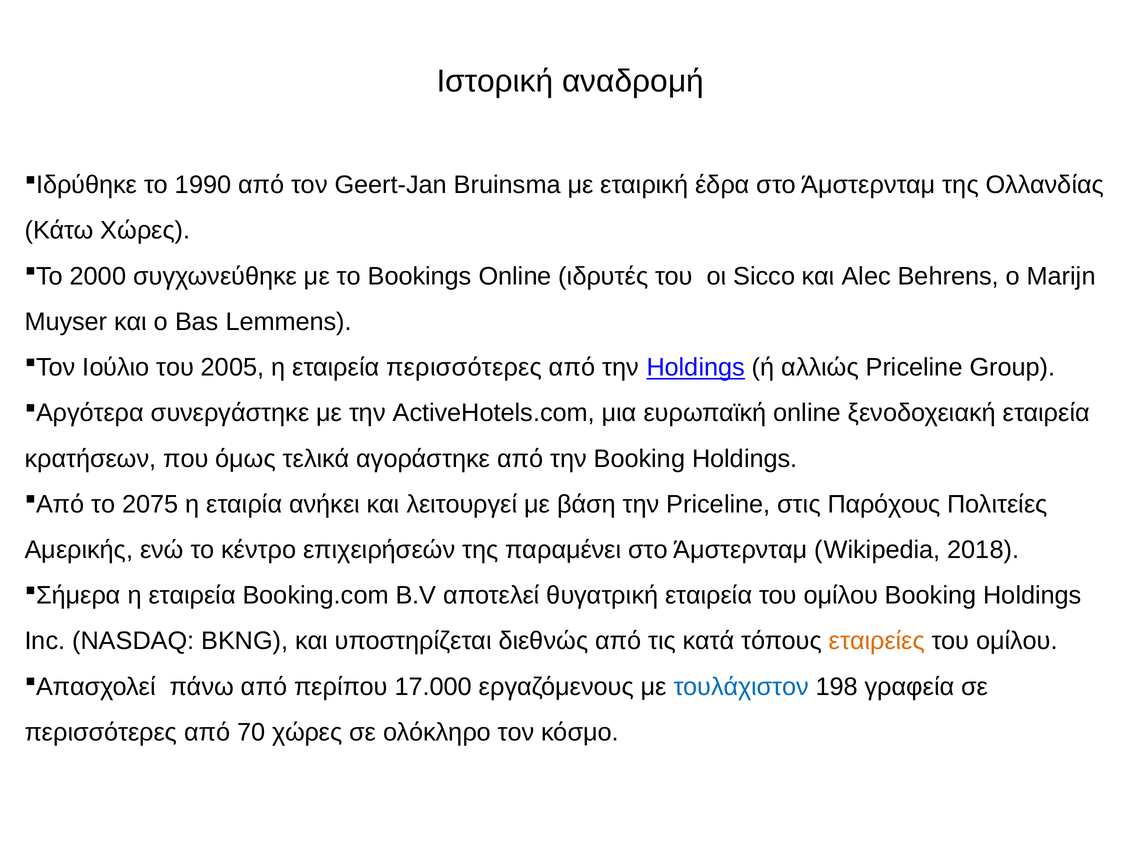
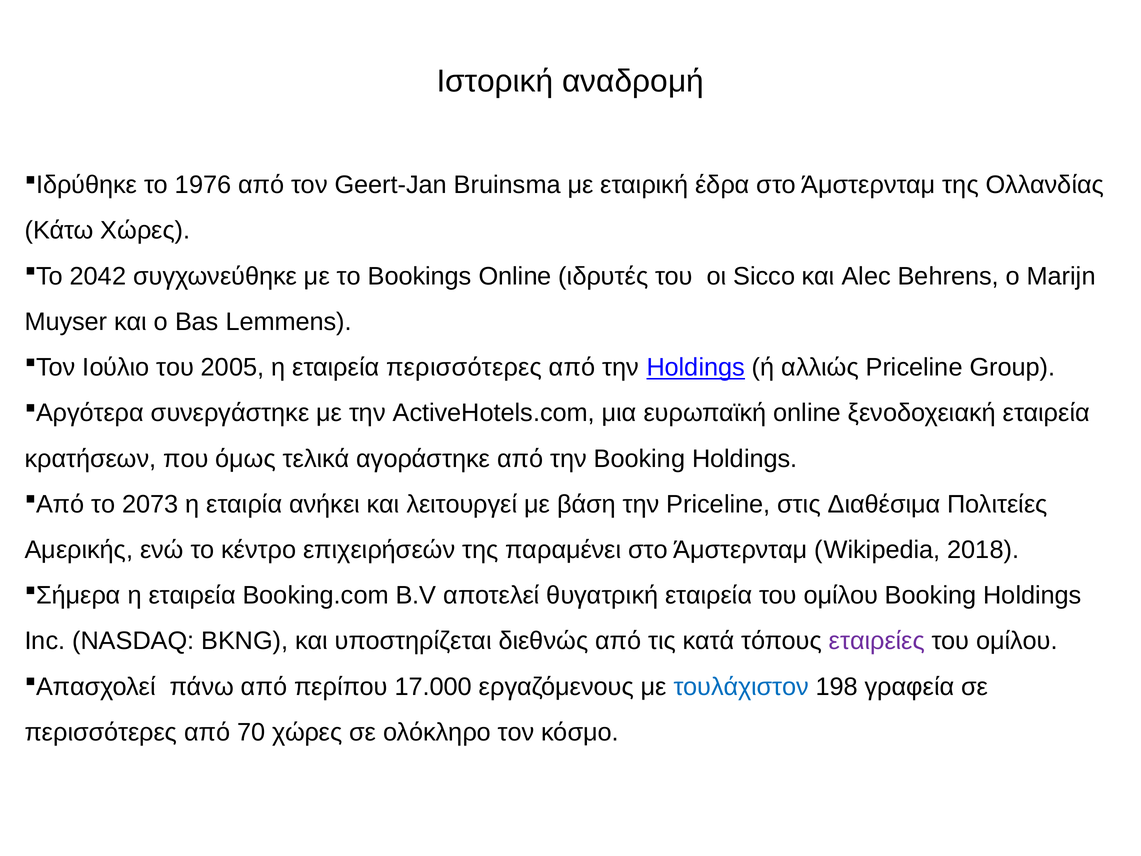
1990: 1990 -> 1976 (203, 185)
2000: 2000 -> 2042 (98, 276)
2075: 2075 -> 2073 (150, 504)
Παρόχους: Παρόχους -> Διαθέσιμα (884, 504)
εταιρείες colour: orange -> purple (877, 641)
